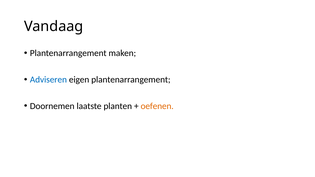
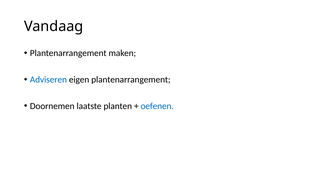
oefenen colour: orange -> blue (157, 106)
